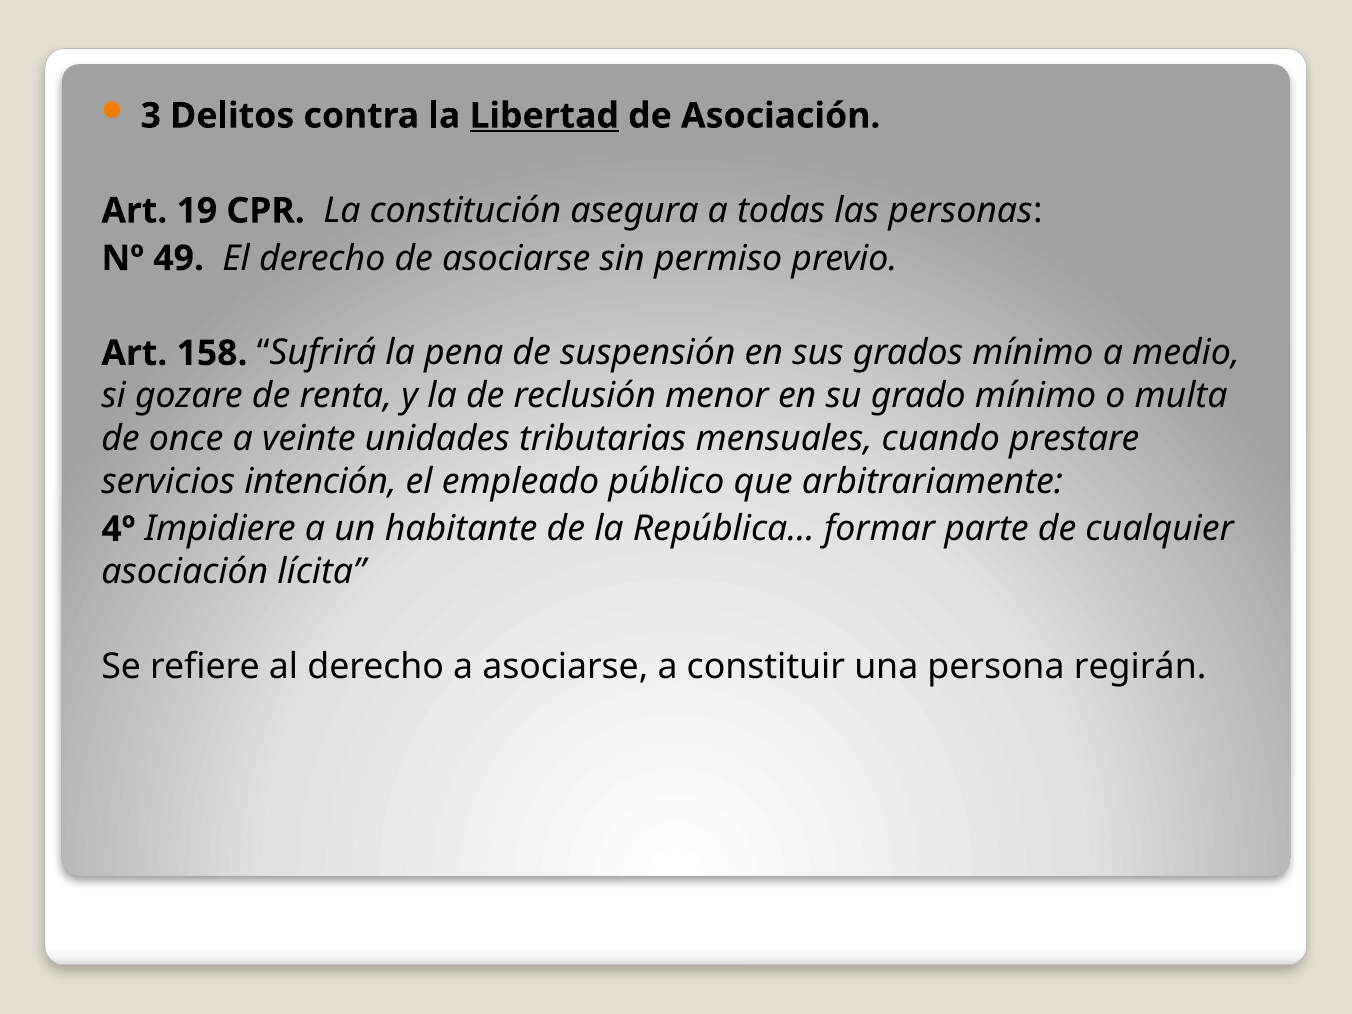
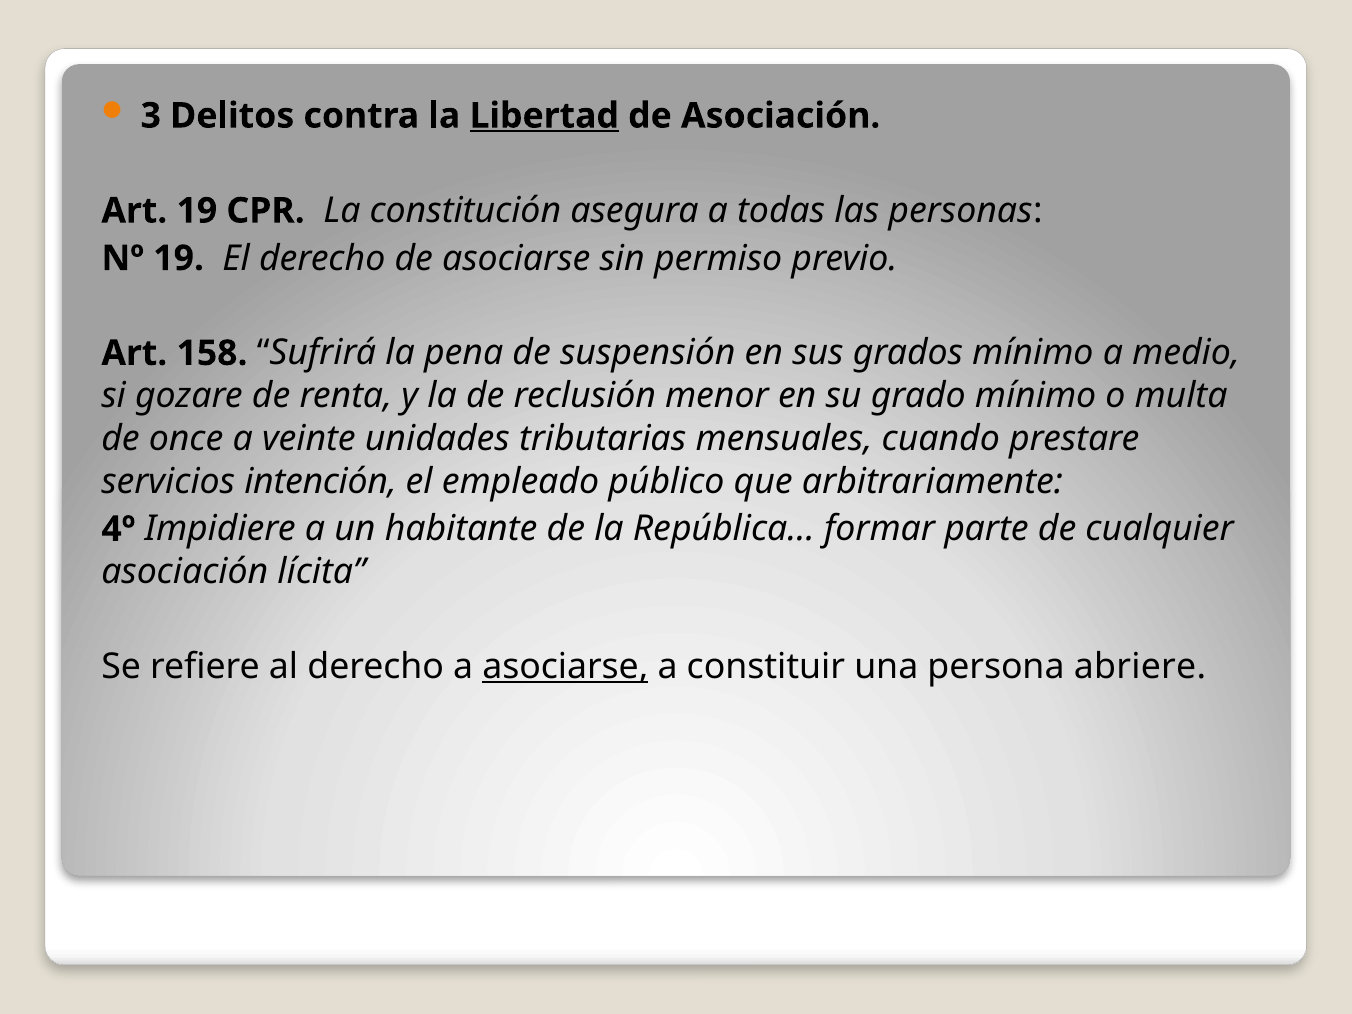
Nº 49: 49 -> 19 (179, 258)
asociarse underline: none -> present (565, 667)
regirán: regirán -> abriere (1140, 667)
